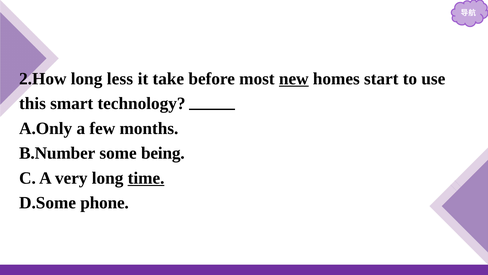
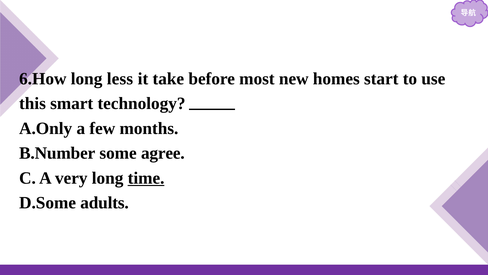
2.How: 2.How -> 6.How (43, 79)
new underline: present -> none (294, 79)
being: being -> agree (163, 153)
phone: phone -> adults (105, 203)
